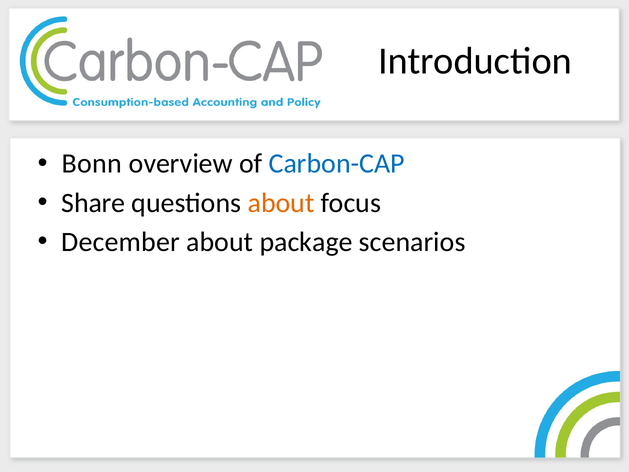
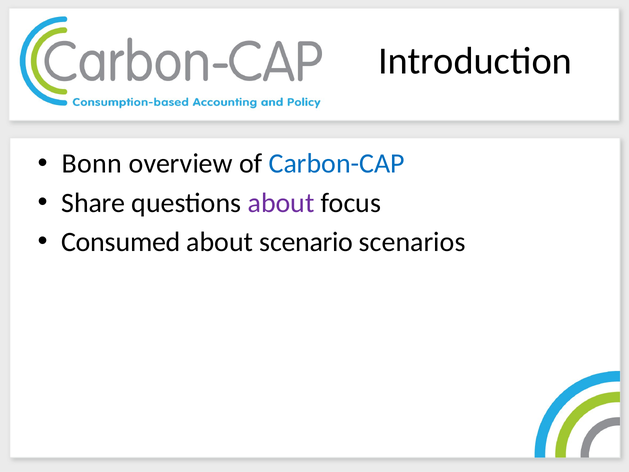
about colour: orange -> purple (281, 203)
December: December -> Consumed (121, 242)
package: package -> scenario (306, 242)
